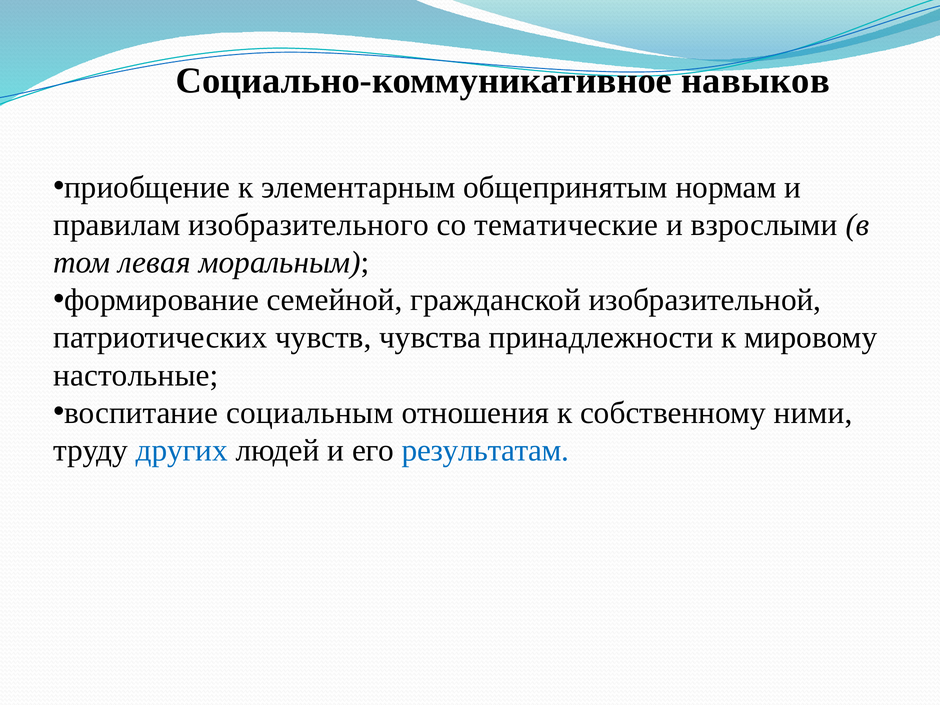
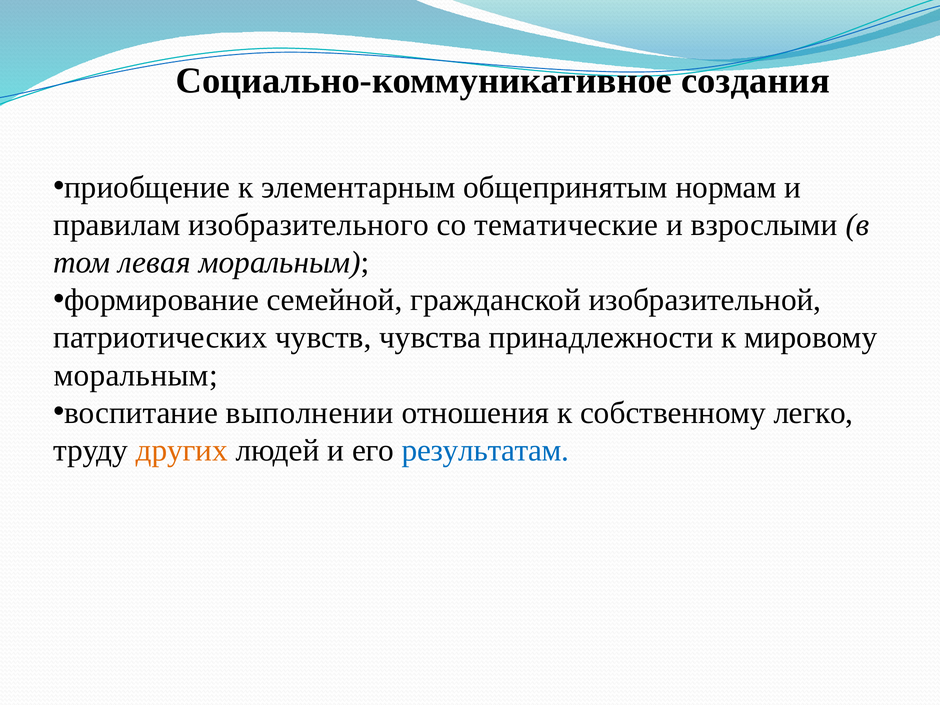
навыков: навыков -> создания (755, 80)
настольные: настольные -> моральным (136, 375)
социальным: социальным -> выполнении (310, 413)
ними: ними -> легко (813, 413)
других colour: blue -> orange (182, 450)
